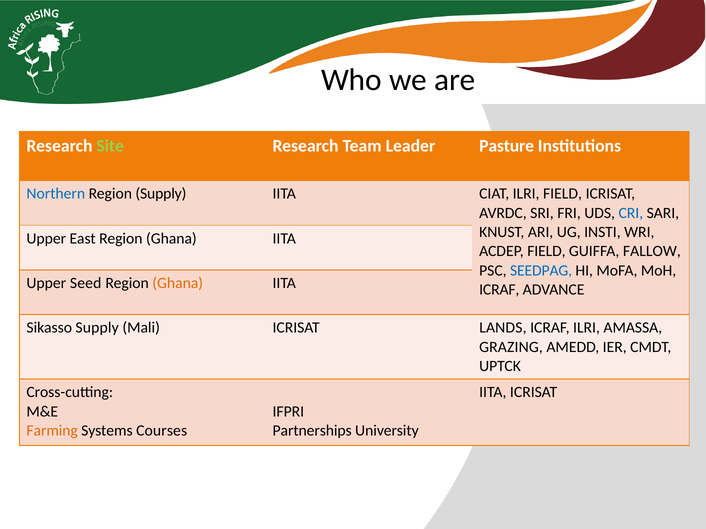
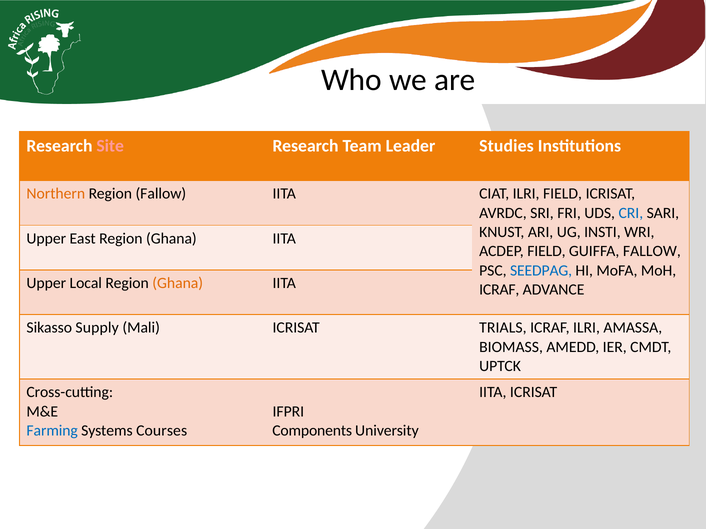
Site colour: light green -> pink (110, 146)
Pasture: Pasture -> Studies (506, 146)
Northern colour: blue -> orange (56, 194)
Region Supply: Supply -> Fallow (161, 194)
Seed: Seed -> Local (86, 283)
LANDS: LANDS -> TRIALS (503, 328)
GRAZING: GRAZING -> BIOMASS (511, 347)
Farming colour: orange -> blue (52, 431)
Partnerships: Partnerships -> Components (312, 431)
